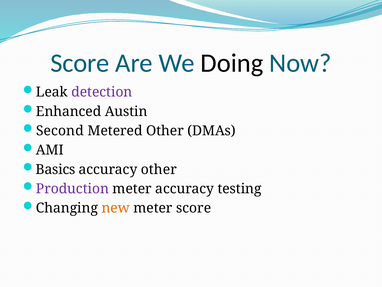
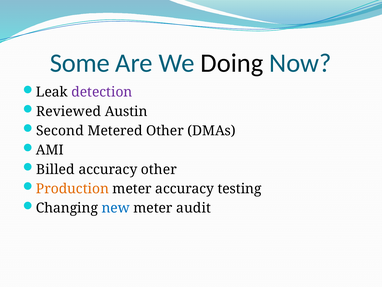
Score: Score -> Some (80, 63)
Enhanced: Enhanced -> Reviewed (69, 111)
Basics: Basics -> Billed (55, 169)
Production colour: purple -> orange (72, 188)
new colour: orange -> blue (116, 208)
meter score: score -> audit (194, 208)
